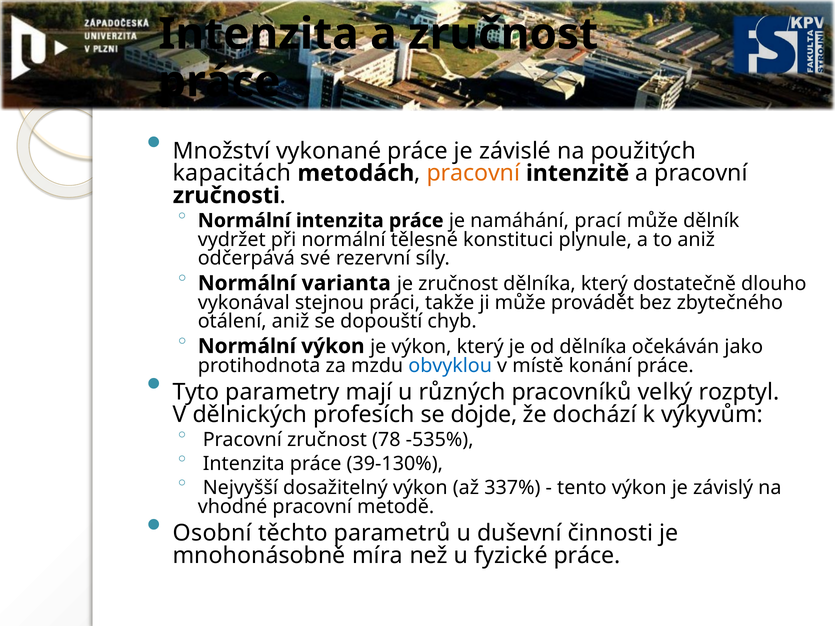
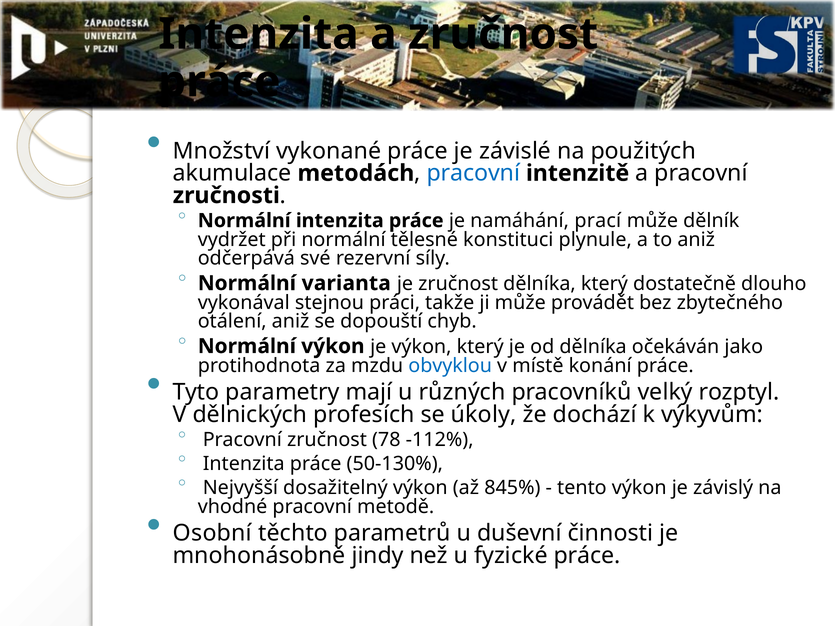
kapacitách: kapacitách -> akumulace (232, 173)
pracovní colour: orange -> blue (473, 173)
dojde: dojde -> úkoly (484, 415)
-535%: -535% -> -112% (440, 440)
39-130%: 39-130% -> 50-130% (395, 464)
337%: 337% -> 845% (512, 488)
míra: míra -> jindy (378, 556)
